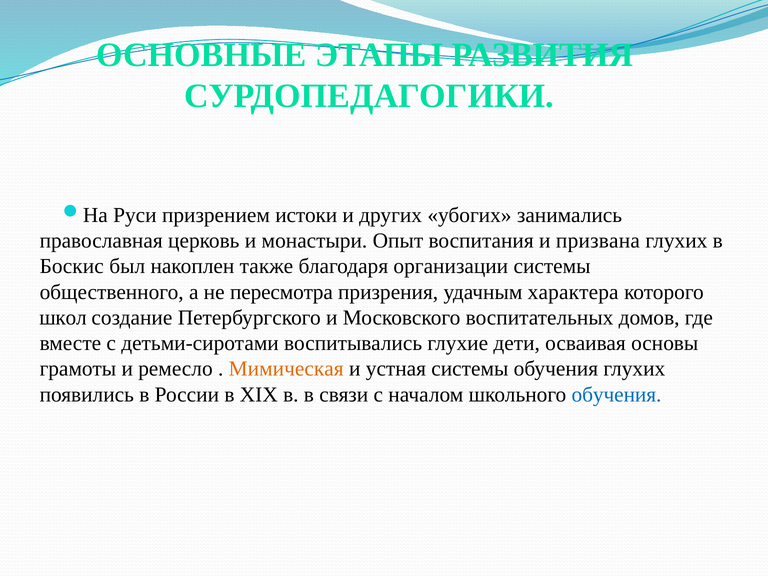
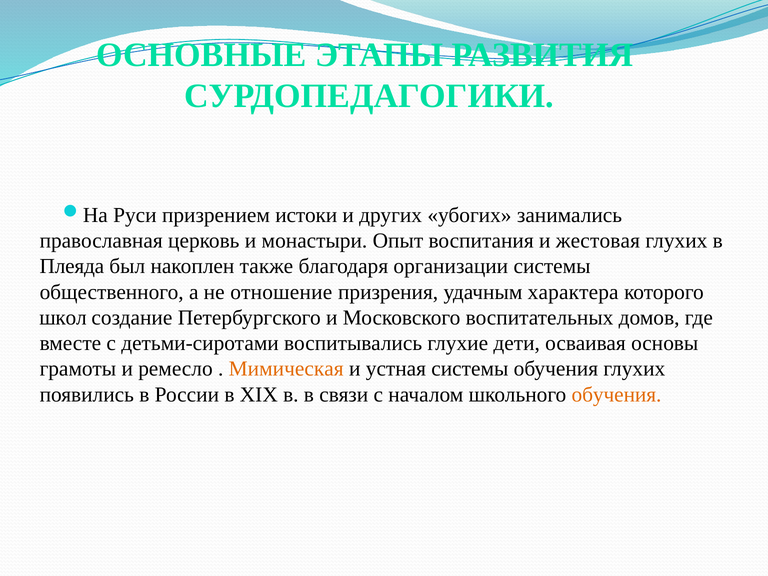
призвана: призвана -> жестовая (598, 241)
Боскис: Боскис -> Плеяда (72, 266)
пересмотра: пересмотра -> отношение (281, 292)
обучения colour: blue -> orange (617, 395)
